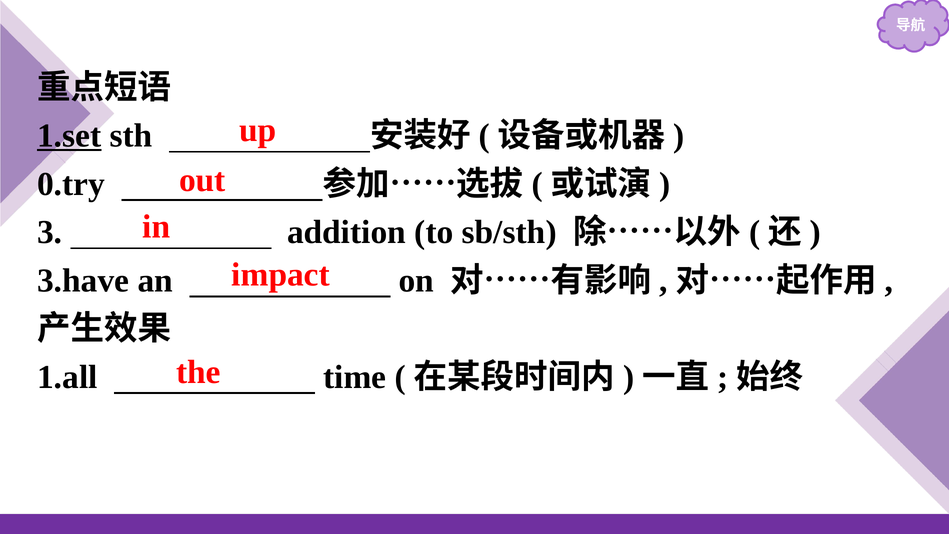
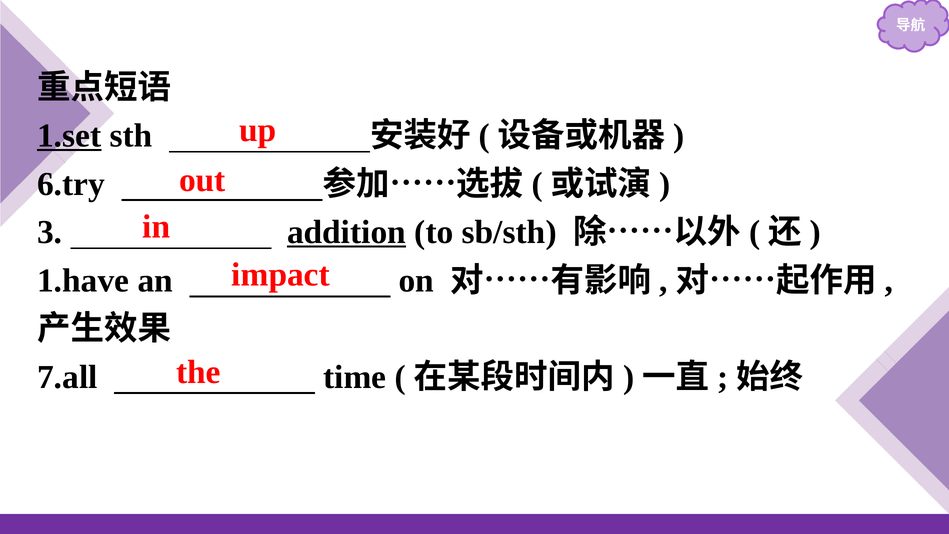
0.try: 0.try -> 6.try (71, 184)
addition underline: none -> present (347, 232)
3.have: 3.have -> 1.have (83, 280)
1.all: 1.all -> 7.all (67, 377)
